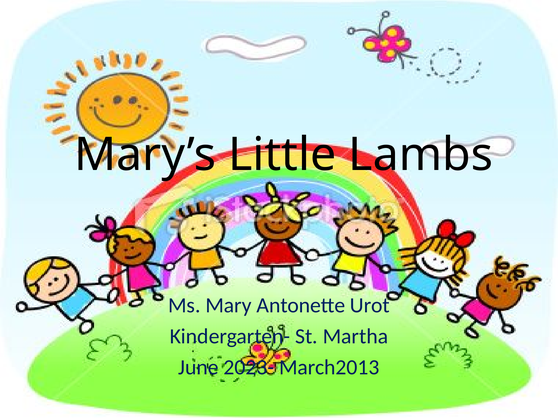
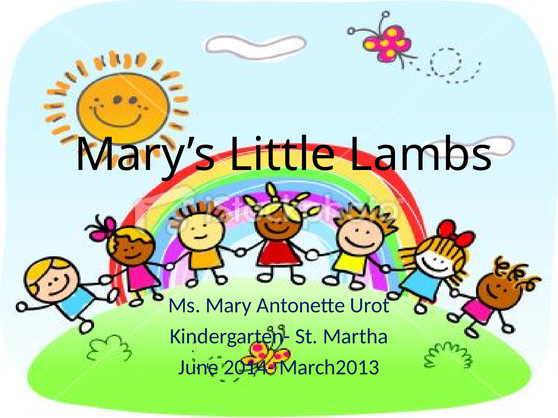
2023-: 2023- -> 2014- (249, 368)
